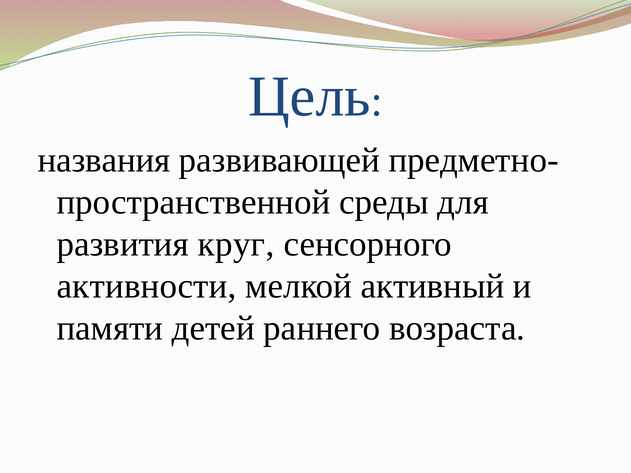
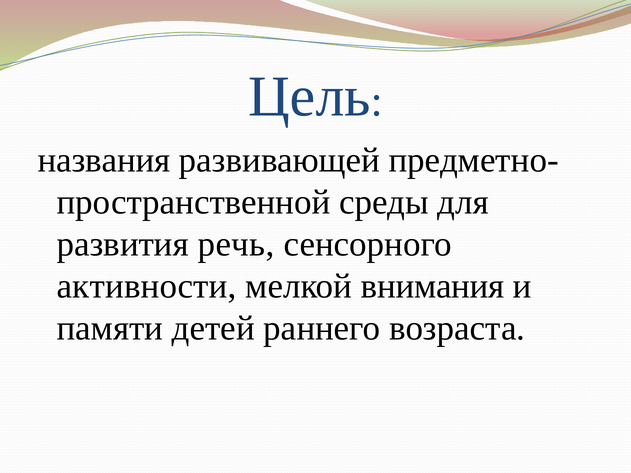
круг: круг -> речь (236, 244)
активный: активный -> внимания (433, 286)
